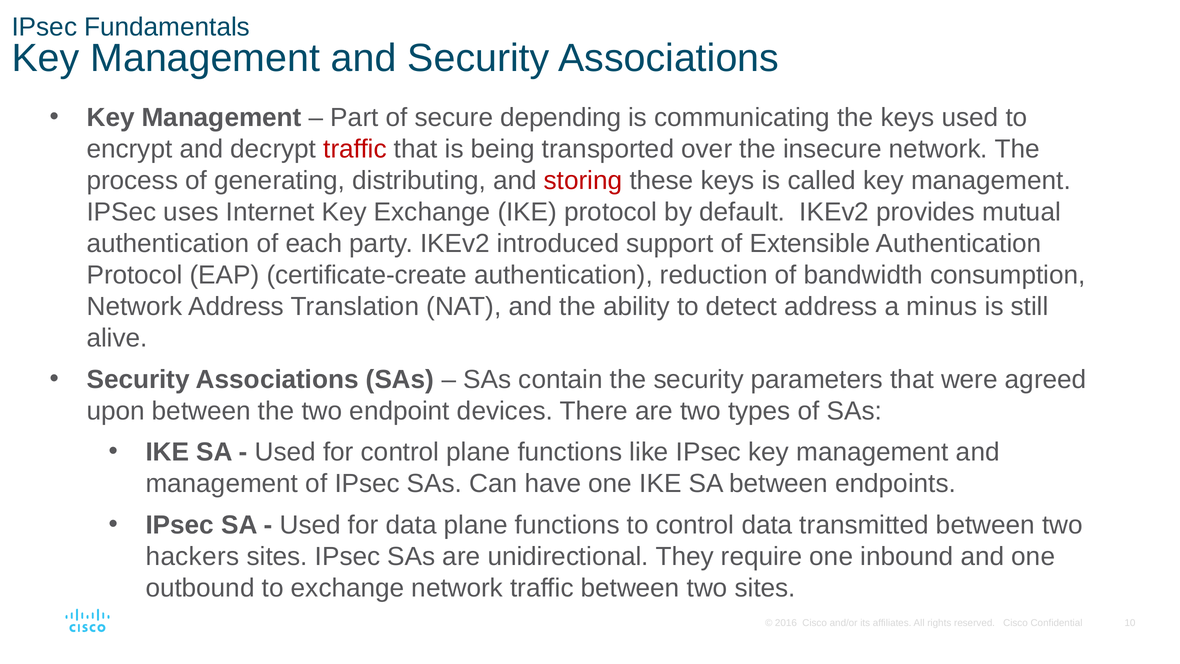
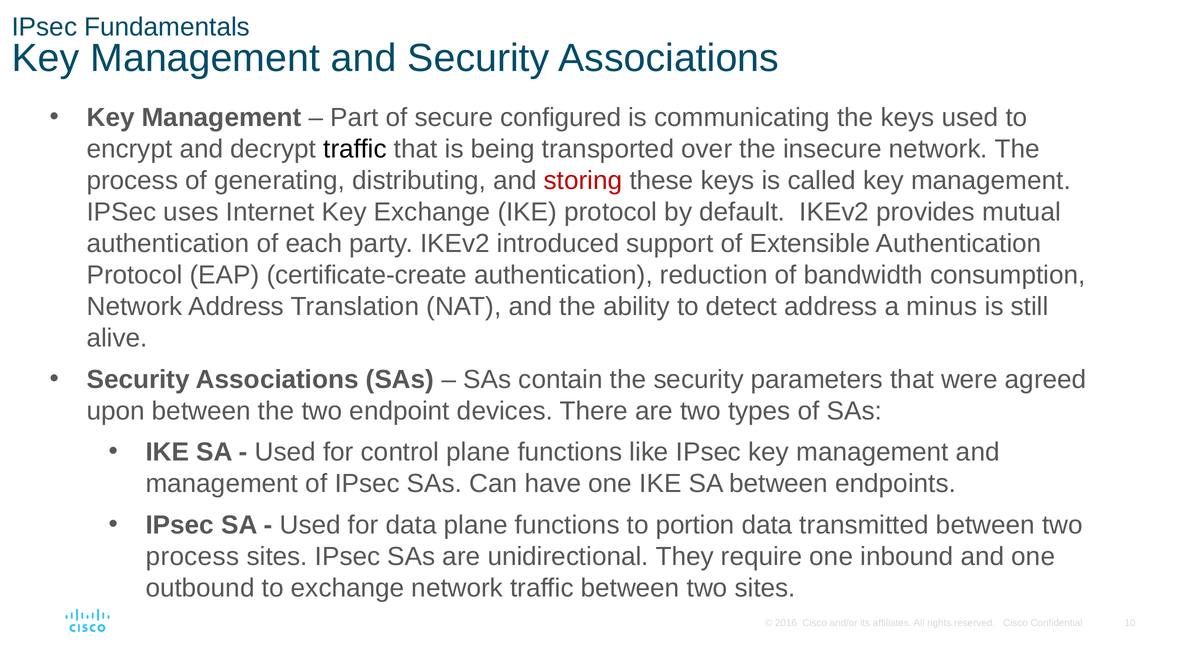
depending: depending -> configured (561, 118)
traffic colour: red -> black (355, 149)
to control: control -> portion (695, 525)
hackers: hackers -> process (192, 556)
